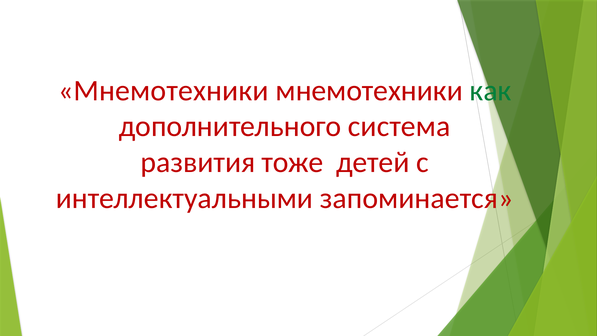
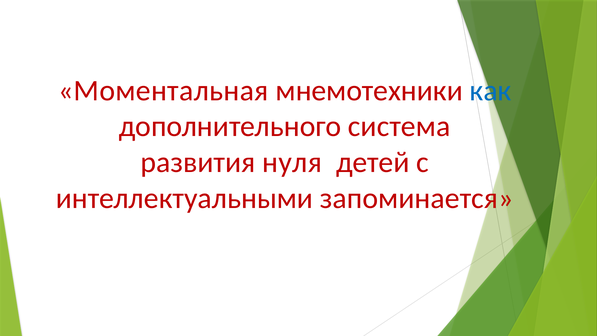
Мнемотехники: Мнемотехники -> Моментальная (163, 91)
как colour: green -> blue (490, 91)
тоже: тоже -> нуля (292, 162)
